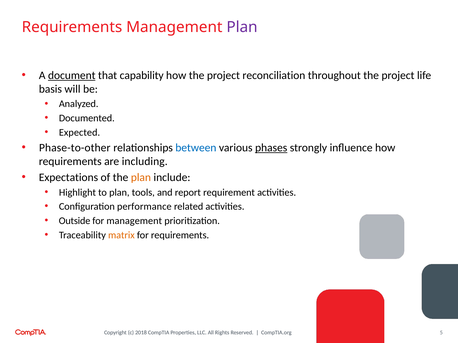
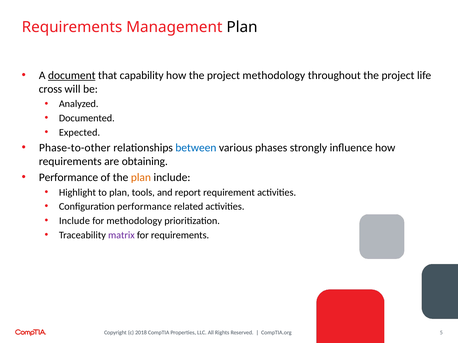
Plan colour: purple -> black (242, 27)
project reconciliation: reconciliation -> methodology (274, 75)
basis: basis -> cross (50, 89)
phases underline: present -> none (271, 148)
including: including -> obtaining (145, 162)
Expectations: Expectations -> Performance (69, 178)
Outside: Outside -> Include (74, 221)
for management: management -> methodology (134, 221)
matrix colour: orange -> purple (121, 235)
